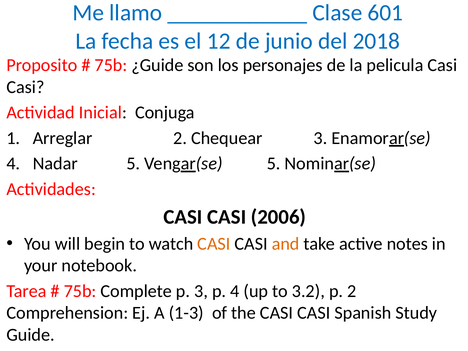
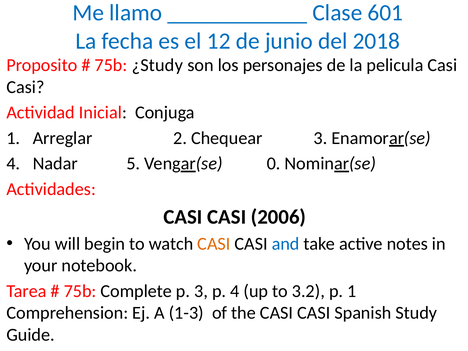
¿Guide: ¿Guide -> ¿Study (157, 65)
Vengar(se 5: 5 -> 0 (274, 164)
and colour: orange -> blue (286, 244)
p 2: 2 -> 1 (352, 291)
